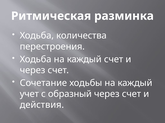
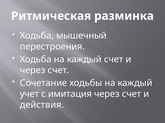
количества: количества -> мышечный (81, 36)
образный: образный -> имитация (70, 94)
